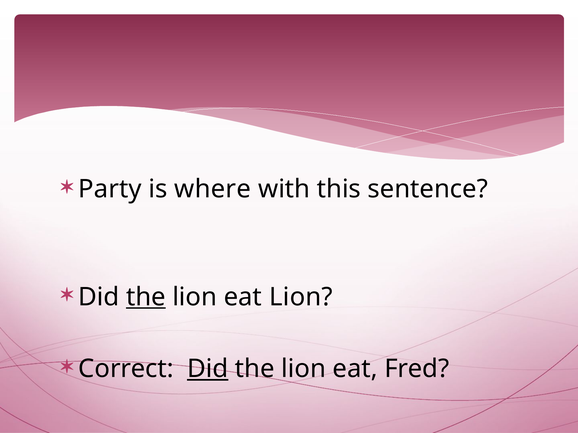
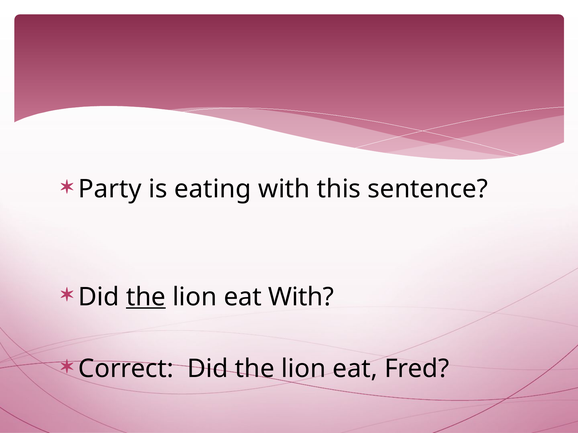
where: where -> eating (213, 189)
eat Lion: Lion -> With (301, 297)
Did underline: present -> none (208, 369)
